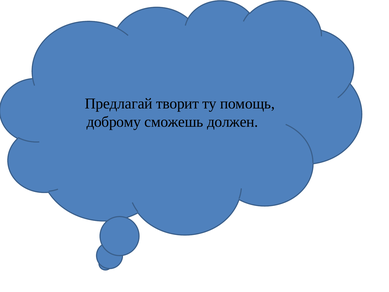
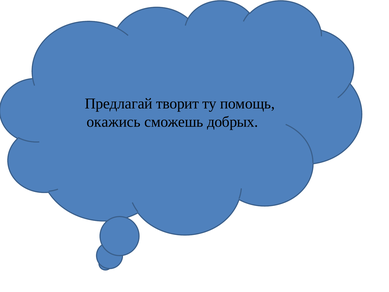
доброму: доброму -> окажись (114, 122)
должен: должен -> добрых (233, 122)
